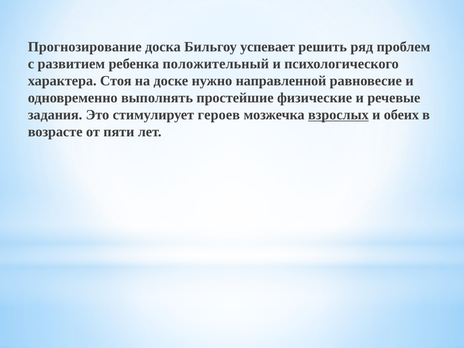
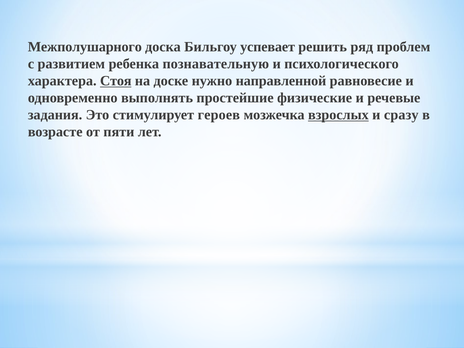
Прогнозирование: Прогнозирование -> Межполушарного (85, 47)
положительный: положительный -> познавательную (216, 64)
Стоя underline: none -> present (116, 81)
обеих: обеих -> сразу (401, 115)
